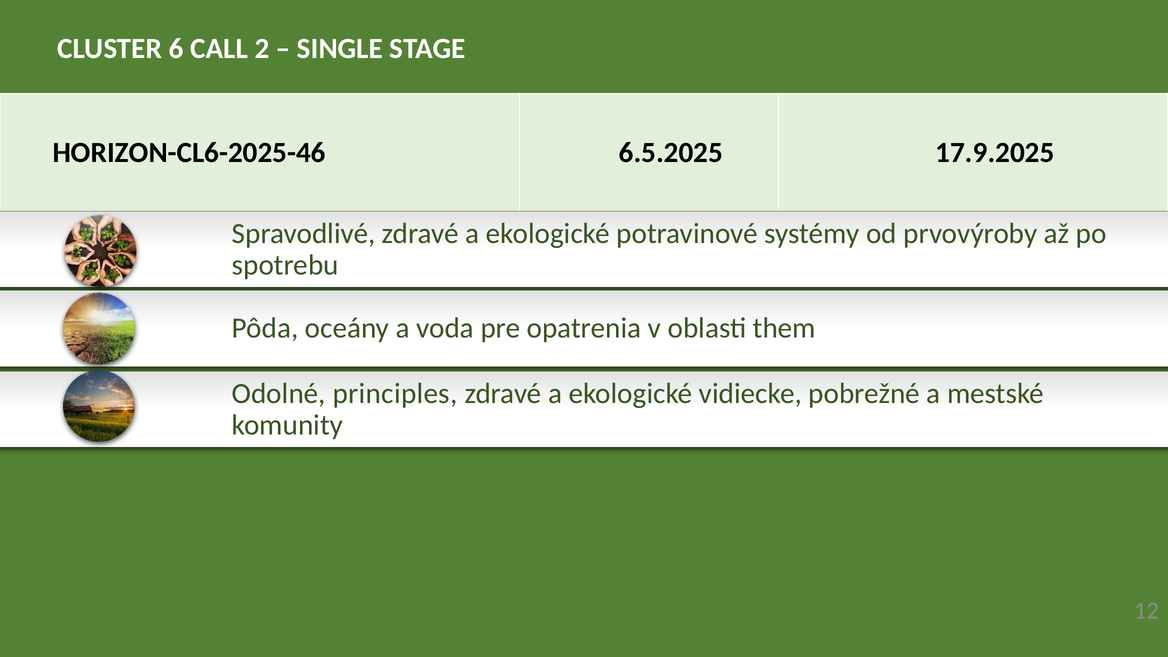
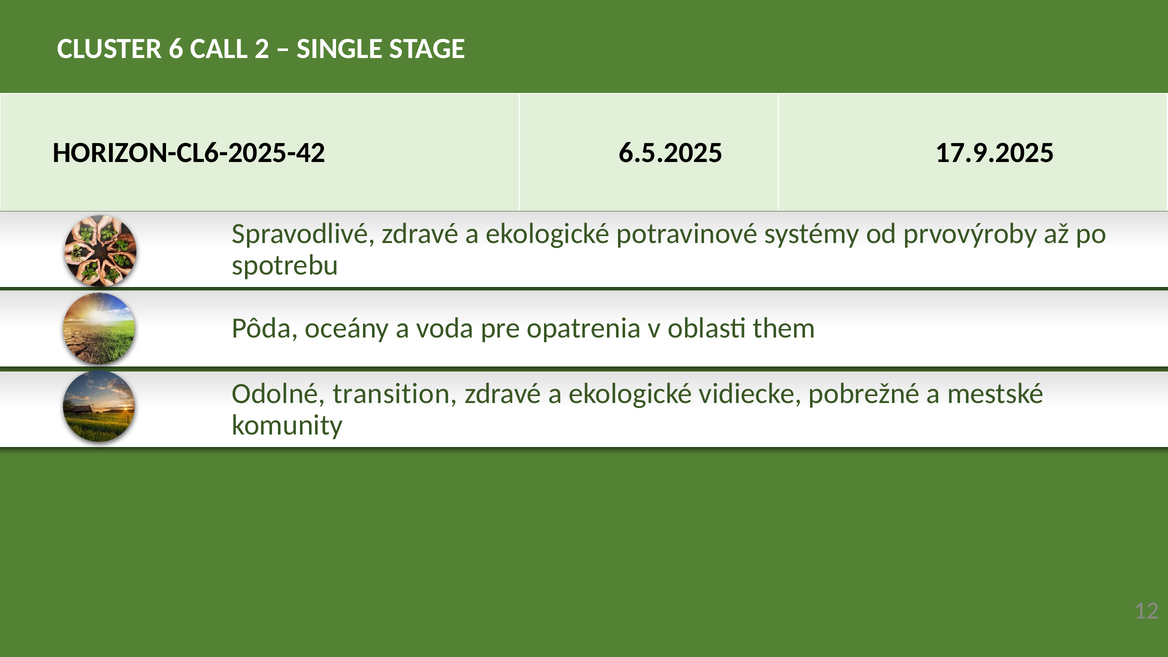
HORIZON-CL6-2025-46: HORIZON-CL6-2025-46 -> HORIZON-CL6-2025-42 (189, 152)
principles: principles -> transition (395, 393)
